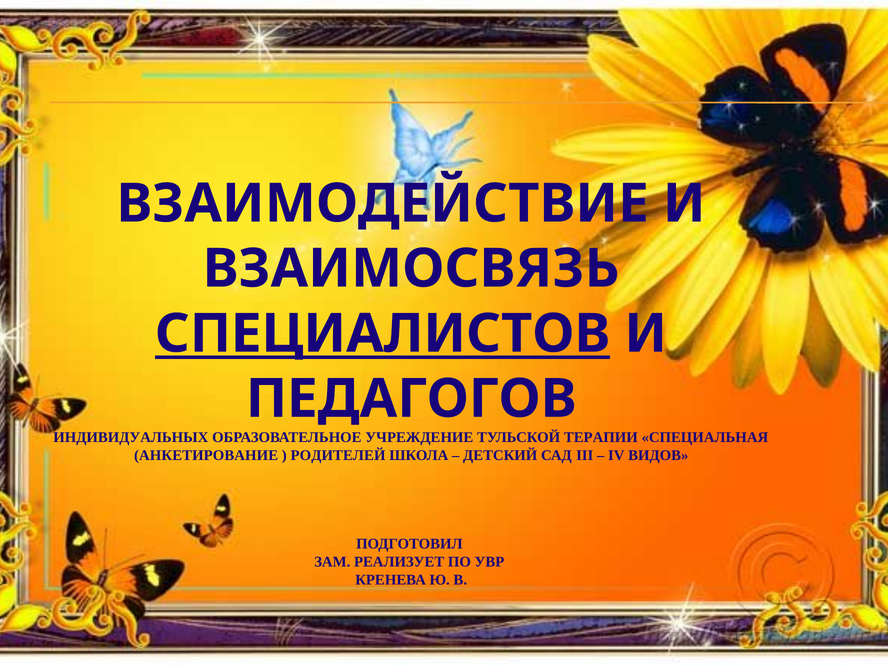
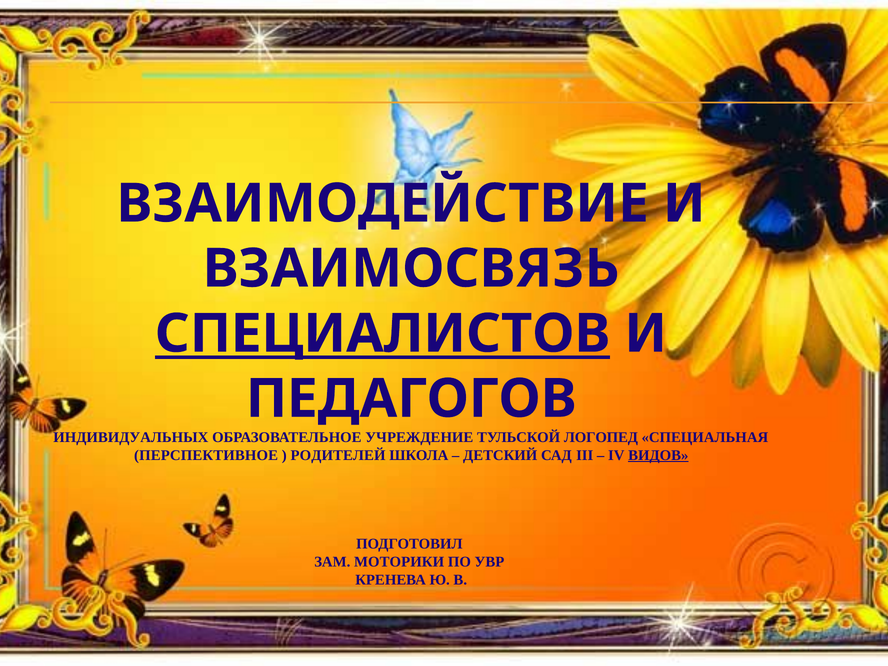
ТЕРАПИИ: ТЕРАПИИ -> ЛОГОПЕД (601, 438)
АНКЕТИРОВАНИЕ: АНКЕТИРОВАНИЕ -> ПЕРСПЕКТИВНОЕ (206, 455)
ВИДОВ underline: none -> present (658, 455)
РЕАЛИЗУЕТ: РЕАЛИЗУЕТ -> МОТОРИКИ (399, 562)
